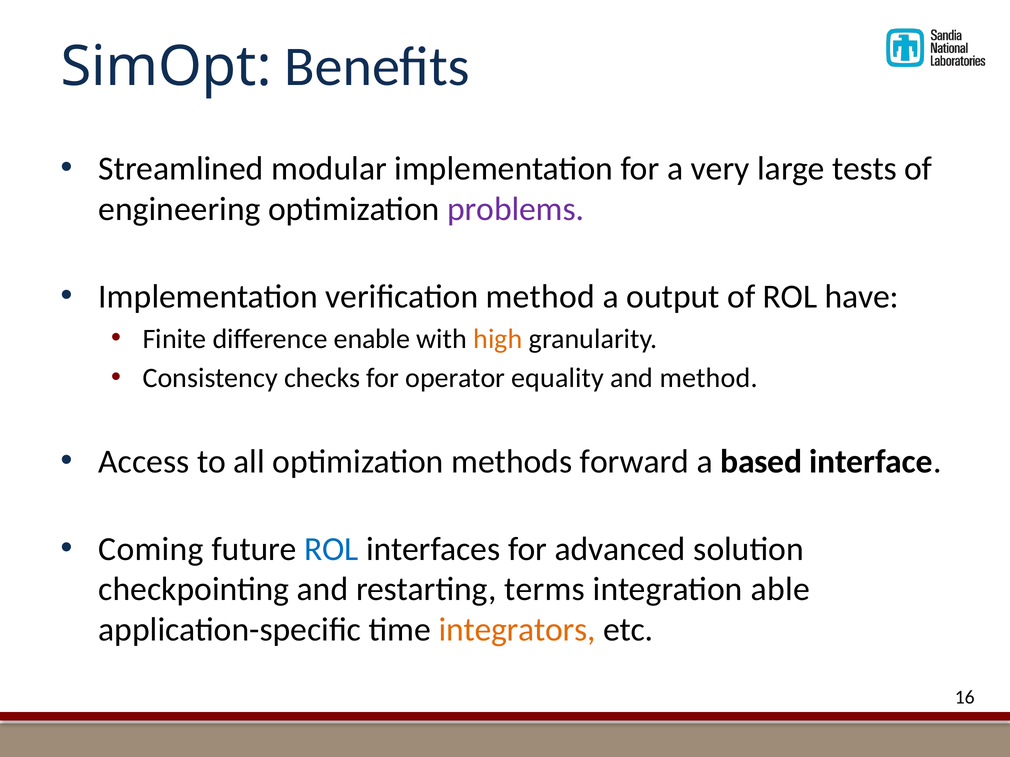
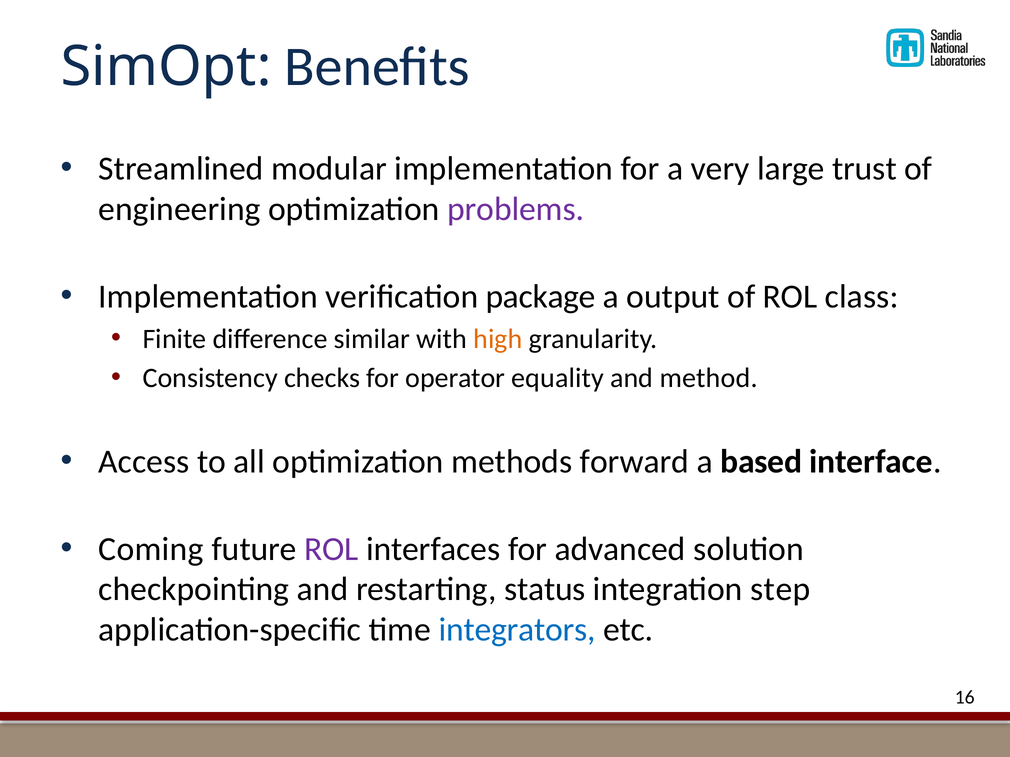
tests: tests -> trust (865, 169)
verification method: method -> package (541, 297)
have: have -> class (862, 297)
enable: enable -> similar (372, 339)
ROL colour: blue -> purple (331, 549)
terms: terms -> status (545, 590)
able: able -> step (780, 590)
integrators colour: orange -> blue (517, 630)
